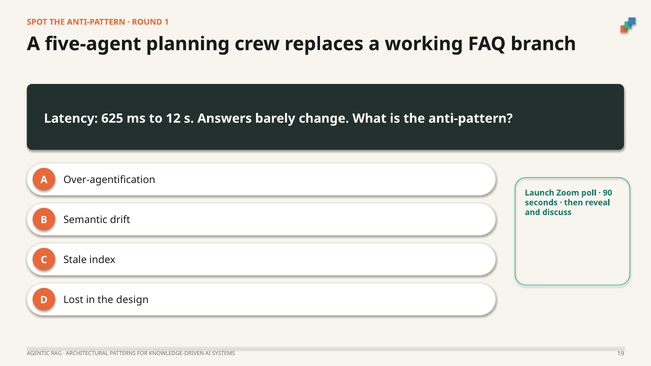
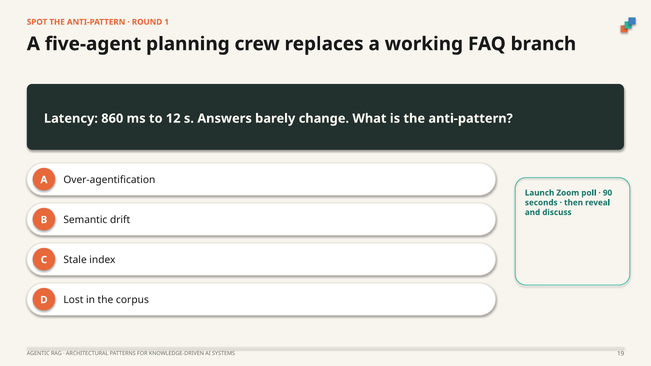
625: 625 -> 860 (112, 119)
design: design -> corpus (132, 300)
